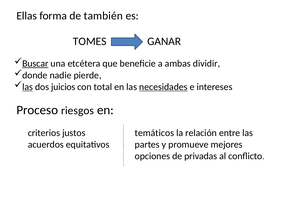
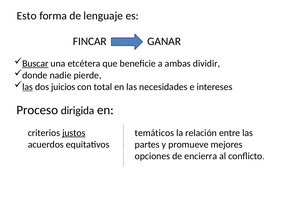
Ellas: Ellas -> Esto (27, 16)
también: también -> lenguaje (103, 16)
TOMES: TOMES -> FINCAR (90, 41)
necesidades underline: present -> none (163, 87)
riesgos: riesgos -> dirigida (78, 111)
justos underline: none -> present (74, 133)
privadas: privadas -> encierra (201, 156)
